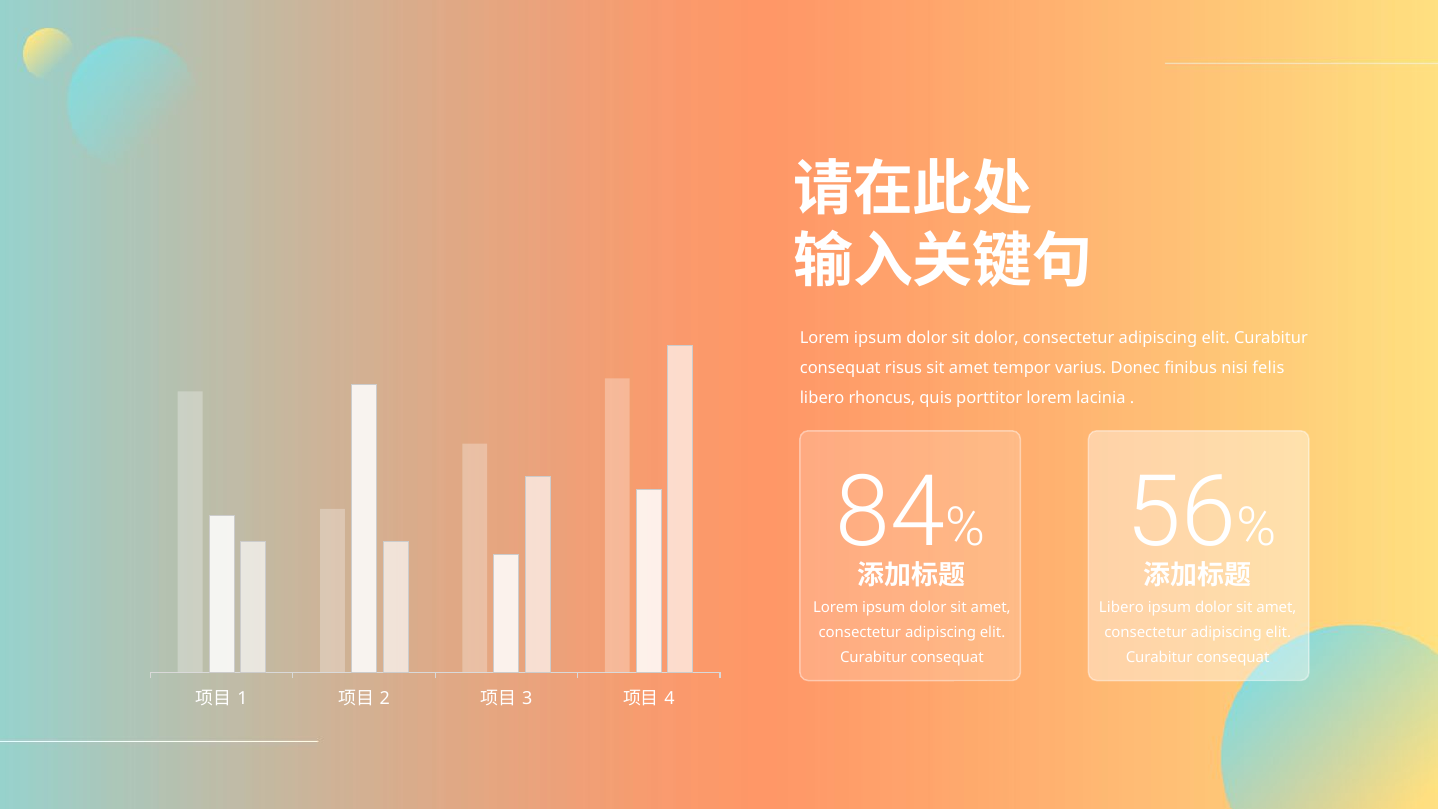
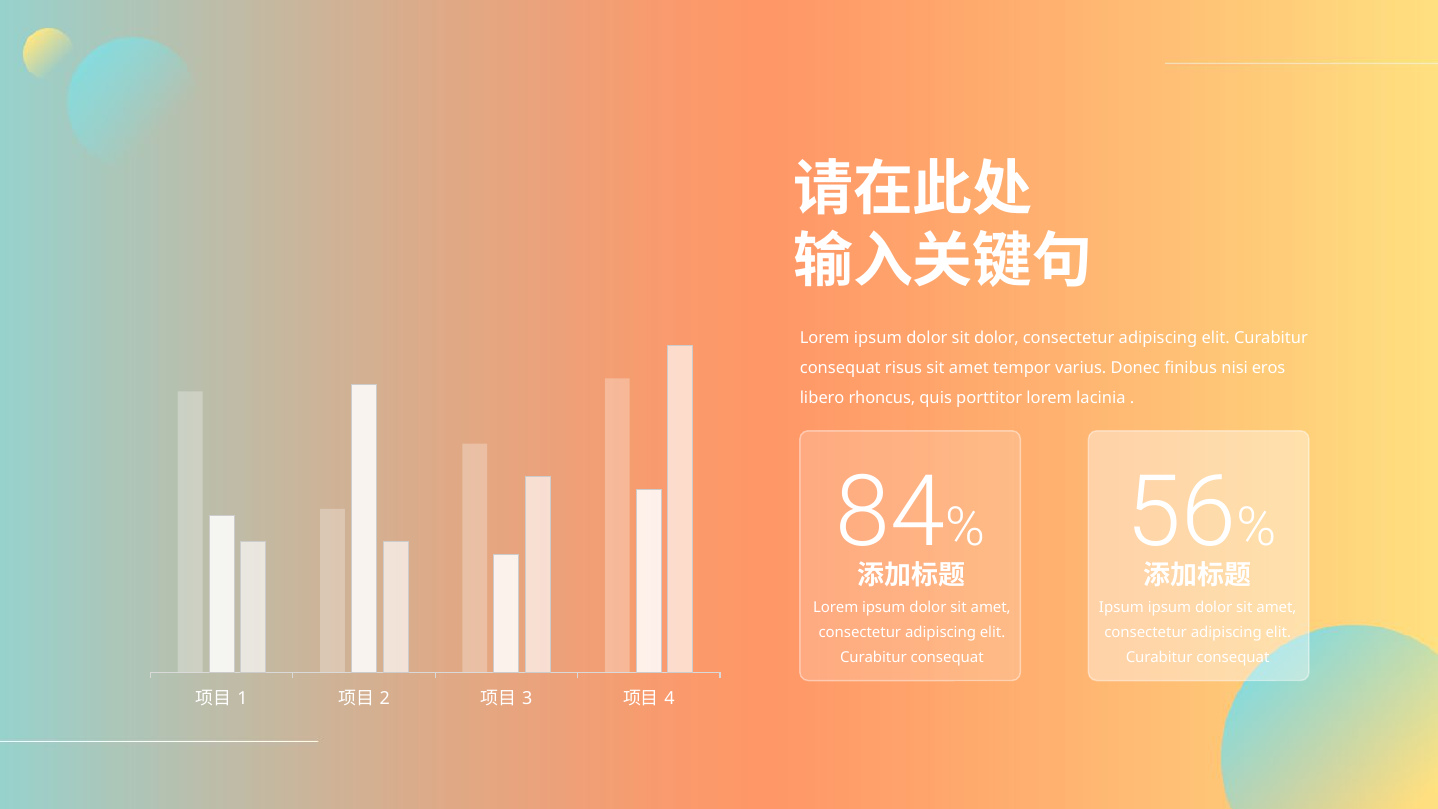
felis: felis -> eros (1269, 368)
Libero: Libero -> Ipsum (1121, 608)
